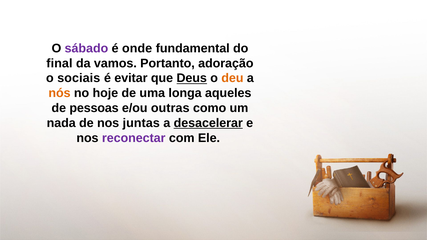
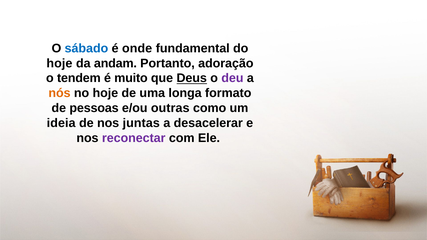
sábado colour: purple -> blue (86, 48)
final: final -> hoje (59, 63)
vamos: vamos -> andam (115, 63)
sociais: sociais -> tendem (79, 78)
evitar: evitar -> muito (131, 78)
deu colour: orange -> purple (232, 78)
aqueles: aqueles -> formato (228, 93)
nada: nada -> ideia (61, 123)
desacelerar underline: present -> none (208, 123)
